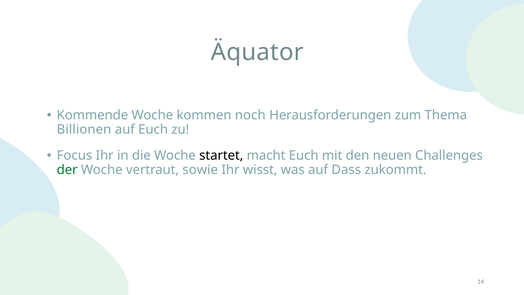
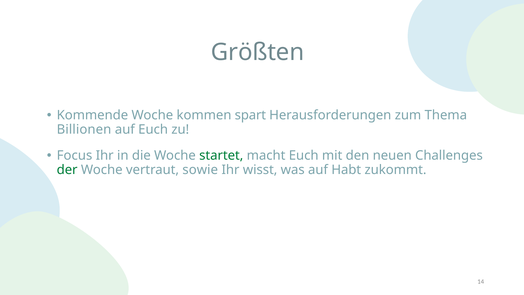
Äquator: Äquator -> Größten (258, 52)
noch: noch -> spart (250, 115)
startet colour: black -> green (221, 155)
Dass: Dass -> Habt (346, 170)
